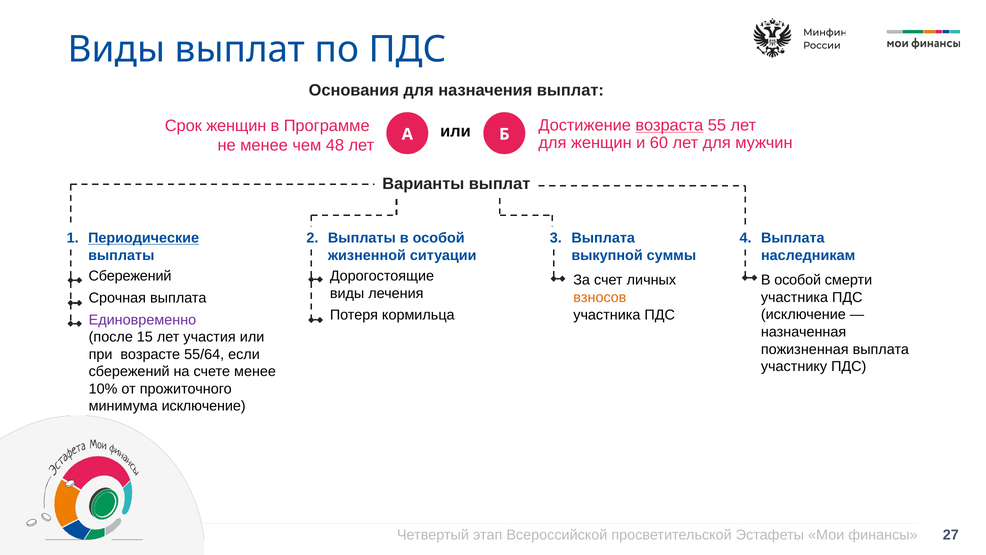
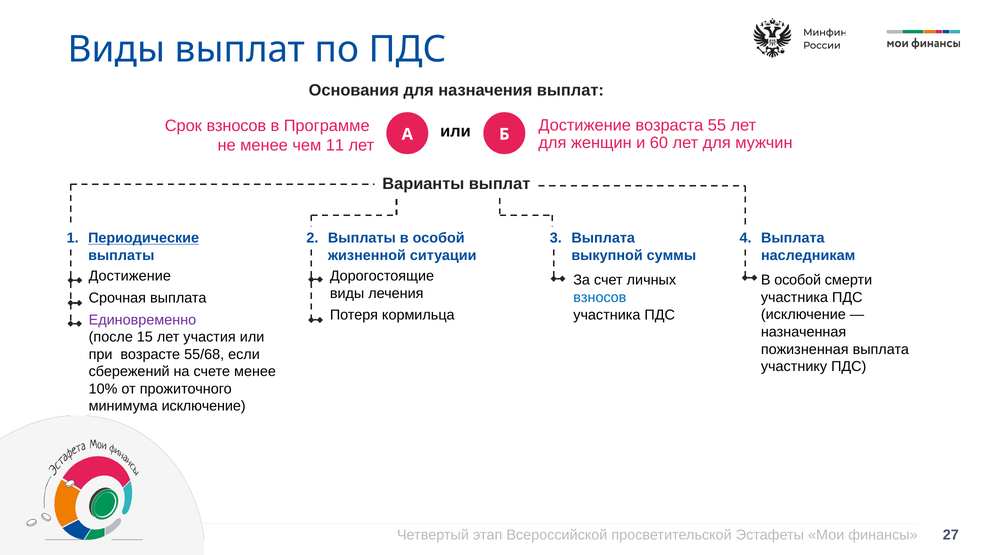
возраста underline: present -> none (669, 125)
Срок женщин: женщин -> взносов (236, 126)
48: 48 -> 11 (335, 145)
Сбережений: Сбережений -> Достижение (130, 276)
взносов colour: orange -> blue (600, 297)
55/64: 55/64 -> 55/68 (204, 354)
